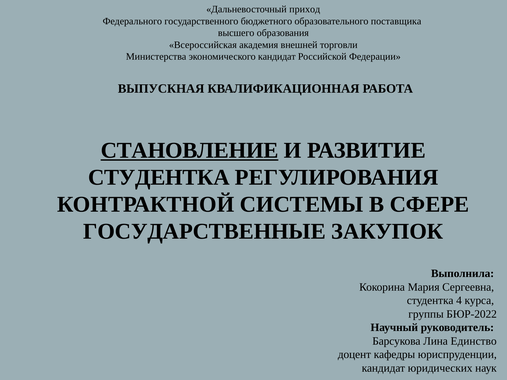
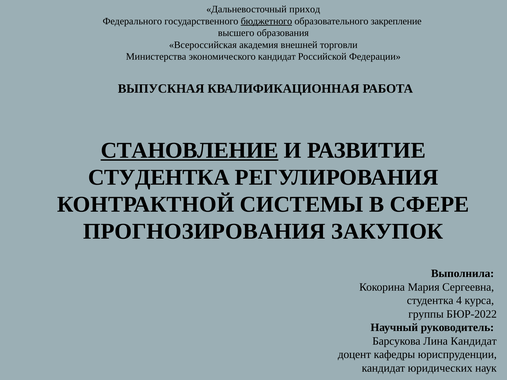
бюджетного underline: none -> present (266, 21)
поставщика: поставщика -> закрепление (396, 21)
ГОСУДАРСТВЕННЫЕ: ГОСУДАРСТВЕННЫЕ -> ПРОГНОЗИРОВАНИЯ (204, 232)
Лина Единство: Единство -> Кандидат (474, 341)
